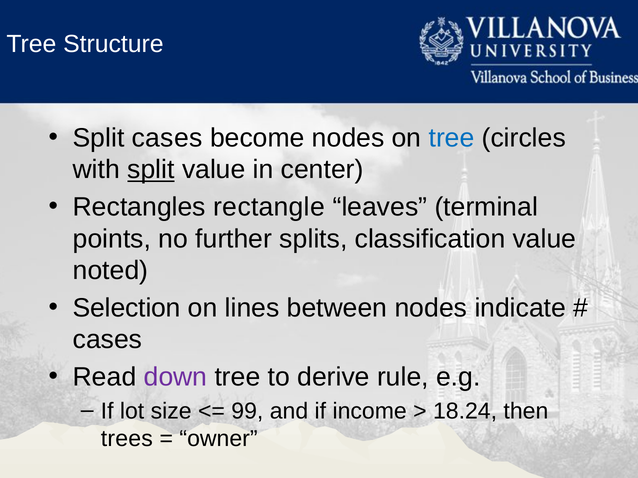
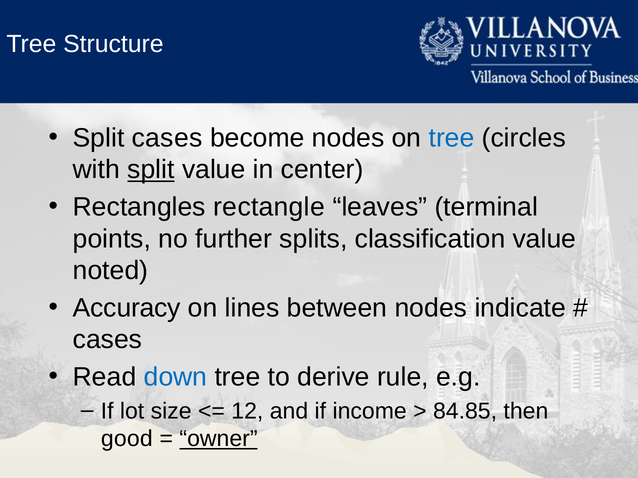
Selection: Selection -> Accuracy (127, 308)
down colour: purple -> blue (175, 377)
99: 99 -> 12 (247, 411)
18.24: 18.24 -> 84.85 (465, 411)
trees: trees -> good (127, 439)
owner underline: none -> present (219, 439)
